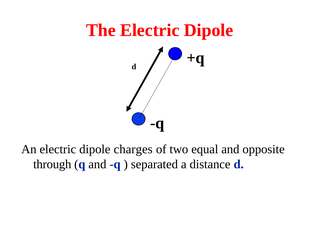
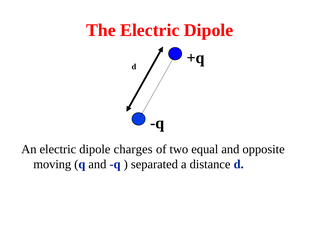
through: through -> moving (52, 164)
